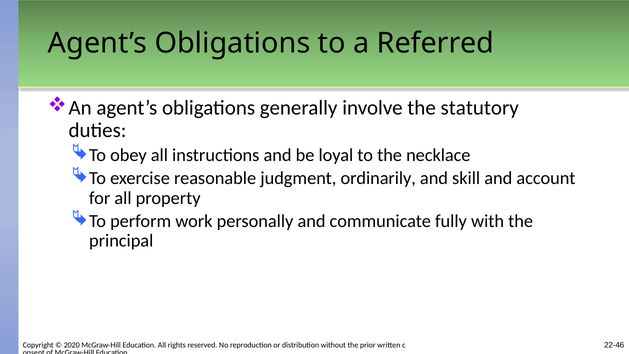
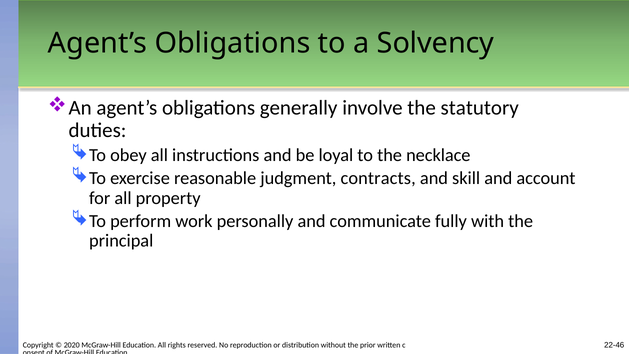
Referred: Referred -> Solvency (436, 43)
ordinarily: ordinarily -> contracts (378, 178)
